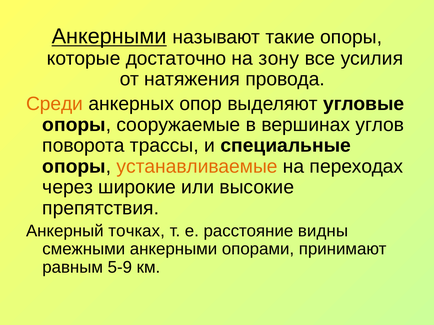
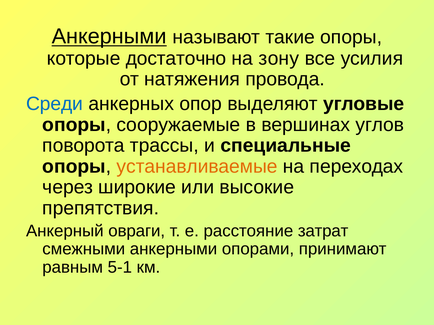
Среди colour: orange -> blue (55, 104)
точках: точках -> овраги (137, 231)
видны: видны -> затрат (323, 231)
5-9: 5-9 -> 5-1 (120, 268)
